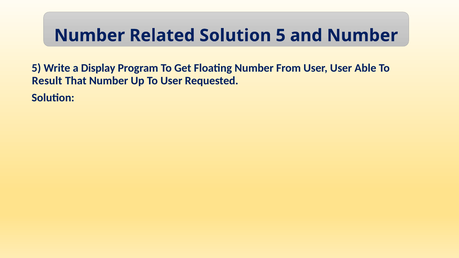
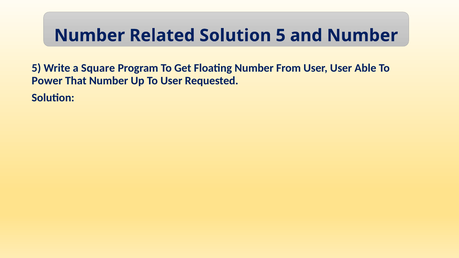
Display: Display -> Square (98, 68)
Result: Result -> Power (47, 81)
